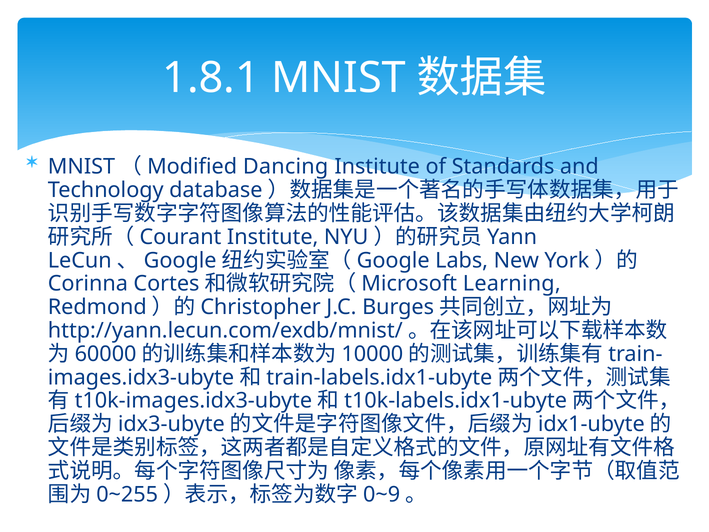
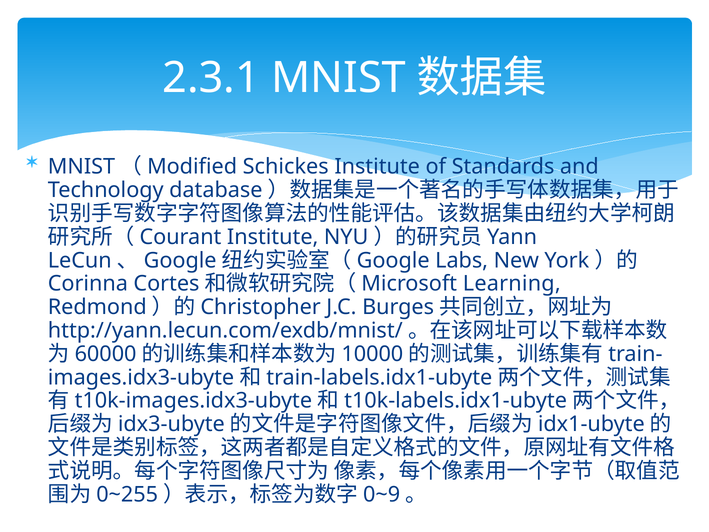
1.8.1: 1.8.1 -> 2.3.1 (211, 78)
Dancing: Dancing -> Schickes (286, 167)
